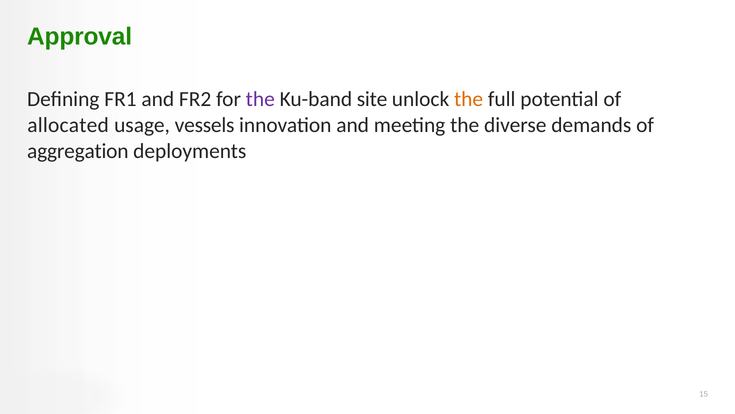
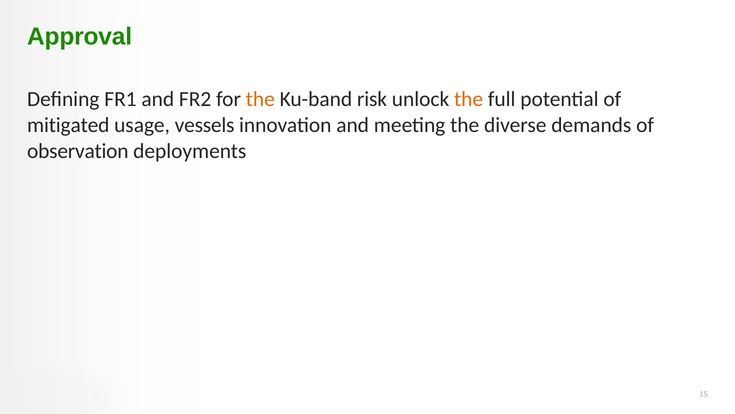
the colour: purple -> orange (260, 99)
site: site -> risk (372, 99)
allocated: allocated -> mitigated (68, 125)
aggregation: aggregation -> observation (78, 151)
